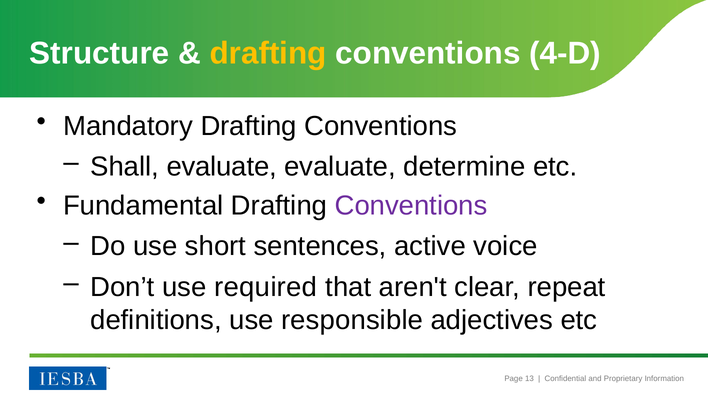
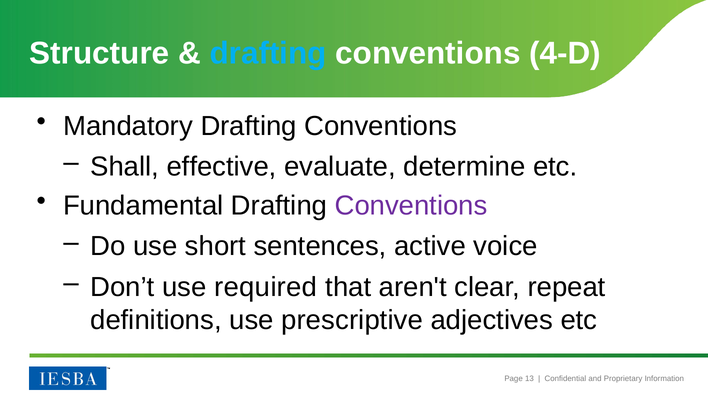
drafting colour: yellow -> light blue (268, 53)
Shall evaluate: evaluate -> effective (222, 167)
responsible: responsible -> prescriptive (352, 320)
